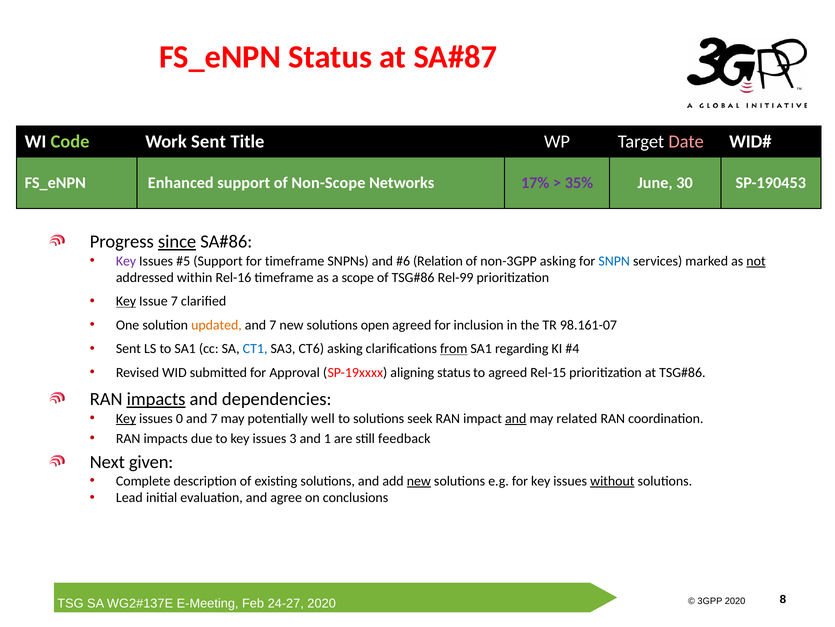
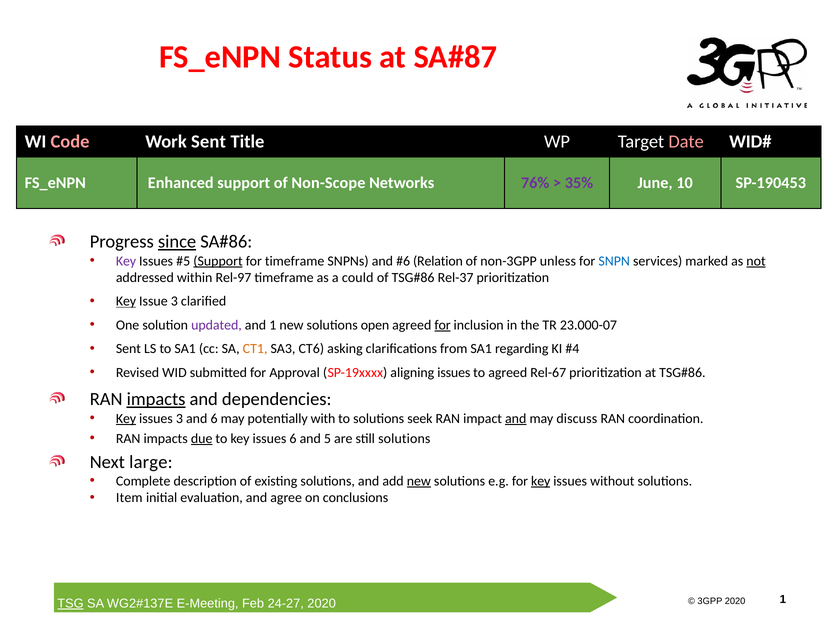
Code colour: light green -> pink (70, 141)
17%: 17% -> 76% (535, 183)
30: 30 -> 10 (685, 183)
Support underline: none -> present (218, 261)
non-3GPP asking: asking -> unless (558, 261)
Rel-16: Rel-16 -> Rel-97 (233, 277)
scope: scope -> could (358, 277)
Rel-99: Rel-99 -> Rel-37 (456, 277)
Issue 7: 7 -> 3 (174, 301)
updated colour: orange -> purple (216, 325)
7: 7 -> 1 (273, 325)
for underline: none -> present (443, 325)
98.161-07: 98.161-07 -> 23.000-07 (588, 325)
CT1 colour: blue -> orange (255, 348)
from underline: present -> none (454, 348)
aligning status: status -> issues (454, 372)
Rel-15: Rel-15 -> Rel-67 (548, 372)
issues 0: 0 -> 3 (179, 418)
7: 7 -> 6 (214, 418)
well: well -> with (323, 418)
related: related -> discuss (577, 418)
due underline: none -> present (202, 438)
issues 3: 3 -> 6 (293, 438)
1: 1 -> 5 (327, 438)
still feedback: feedback -> solutions (404, 438)
given: given -> large (151, 461)
key underline: none -> present (541, 481)
without underline: present -> none (612, 481)
Lead: Lead -> Item (129, 497)
TSG underline: none -> present (70, 603)
8: 8 -> 1 (783, 599)
